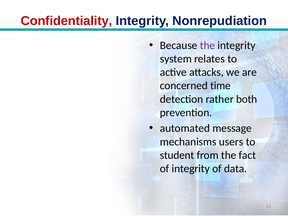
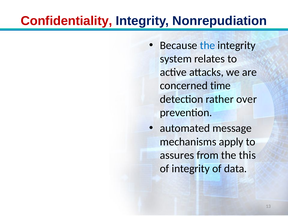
the colour: purple -> blue (207, 45)
both: both -> over (247, 99)
users: users -> apply (231, 142)
student: student -> assures (177, 155)
fact: fact -> this (247, 155)
